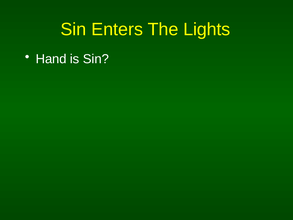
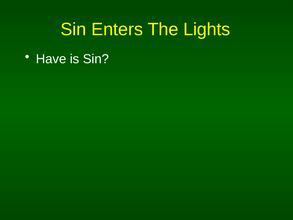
Hand: Hand -> Have (51, 59)
